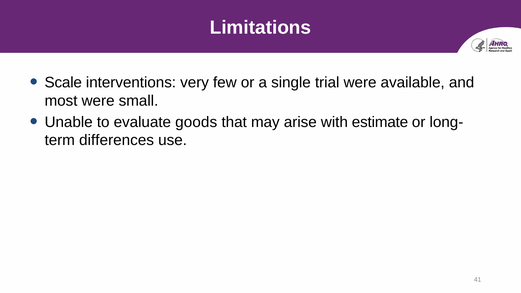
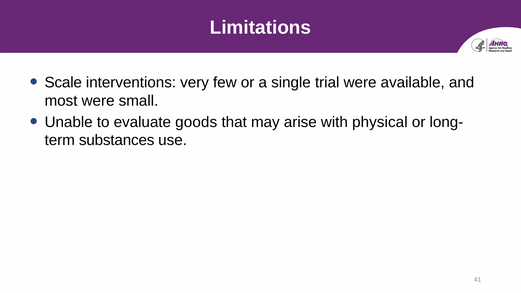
estimate: estimate -> physical (380, 122)
differences: differences -> substances (117, 140)
